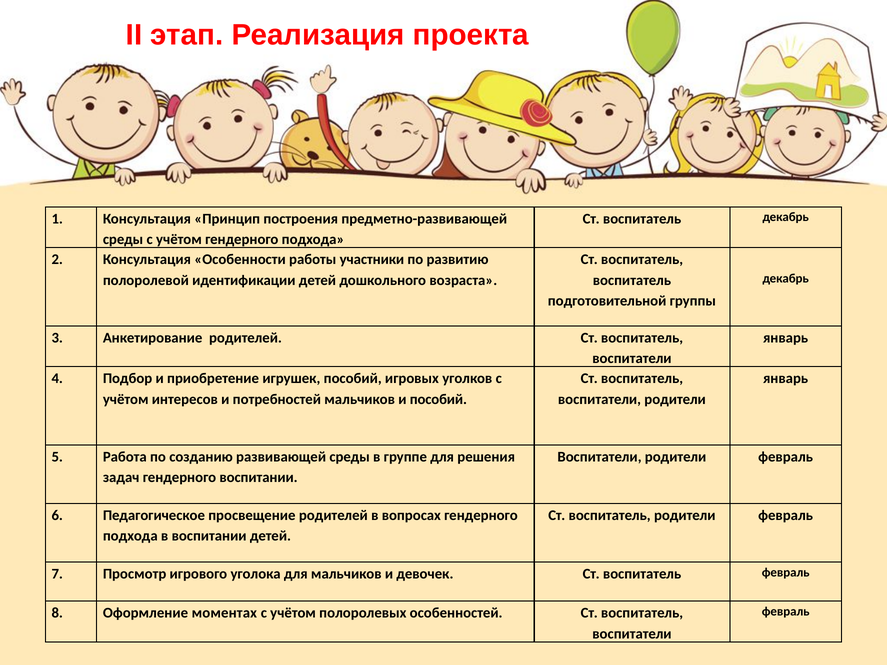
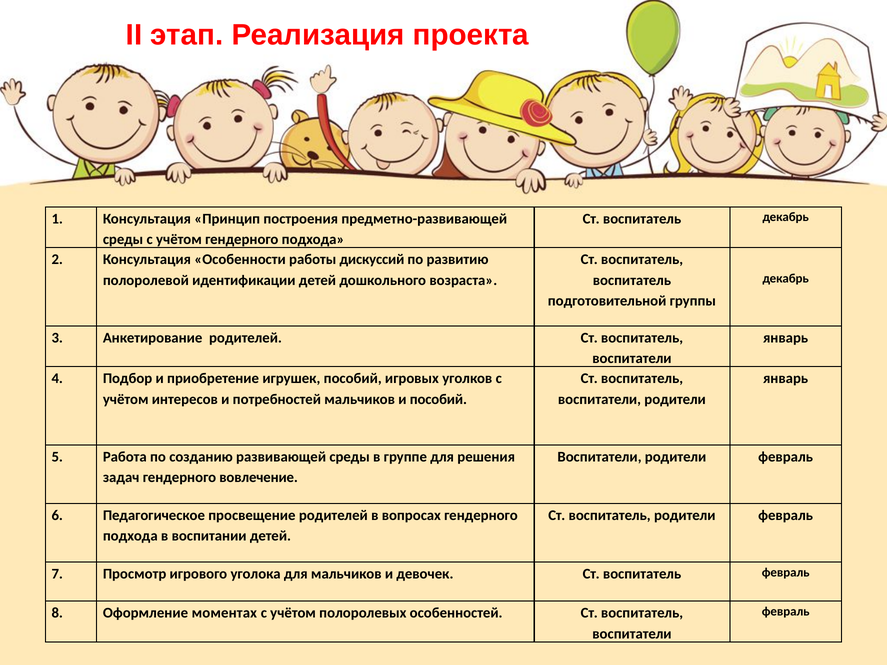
участники: участники -> дискуссий (372, 260)
гендерного воспитании: воспитании -> вовлечение (259, 478)
